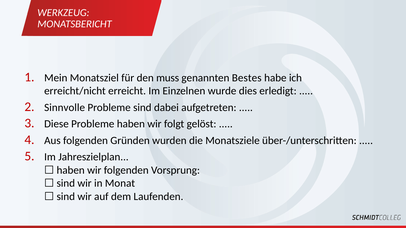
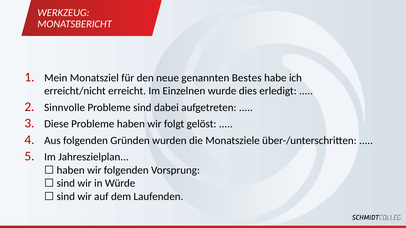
muss: muss -> neue (168, 78)
Monat: Monat -> Würde (120, 184)
